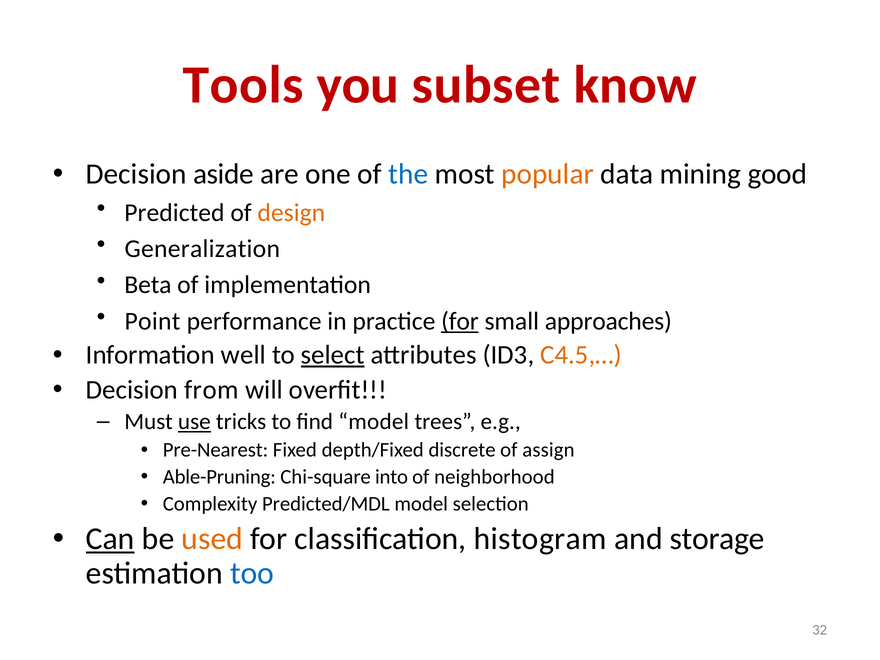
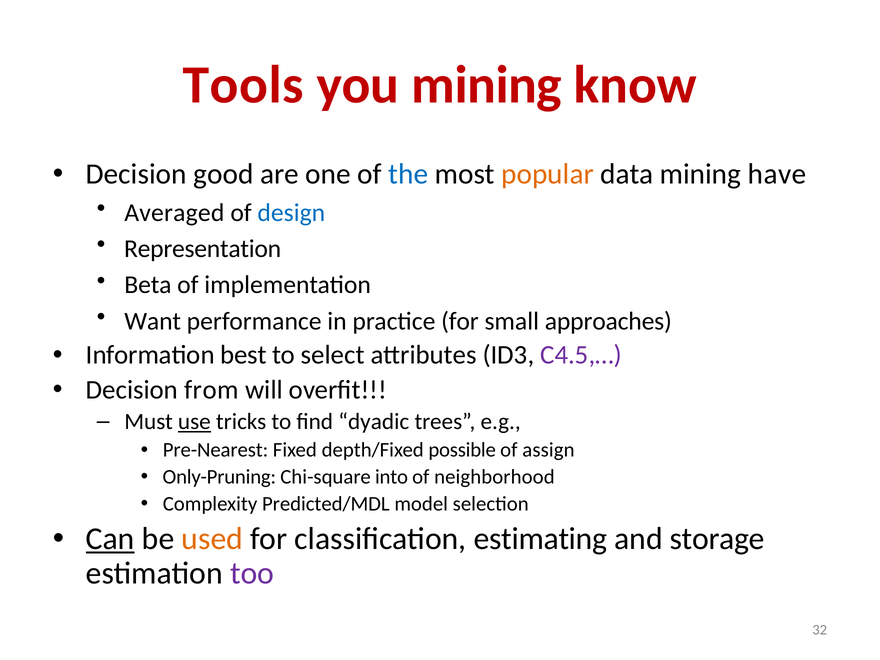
you subset: subset -> mining (487, 85)
aside: aside -> good (223, 174)
good: good -> have (777, 174)
Predicted: Predicted -> Averaged (174, 213)
design colour: orange -> blue (291, 213)
Generalization: Generalization -> Representation (203, 249)
Point: Point -> Want (153, 321)
for underline: present -> none (460, 321)
well: well -> best (244, 355)
select underline: present -> none (333, 355)
C4.5,… colour: orange -> purple (581, 355)
find model: model -> dyadic (374, 422)
discrete: discrete -> possible (462, 450)
Able-Pruning: Able-Pruning -> Only-Pruning (219, 477)
histogram: histogram -> estimating (540, 539)
too colour: blue -> purple (252, 573)
